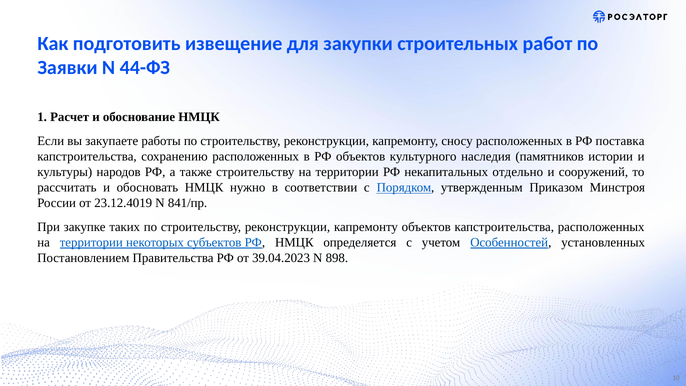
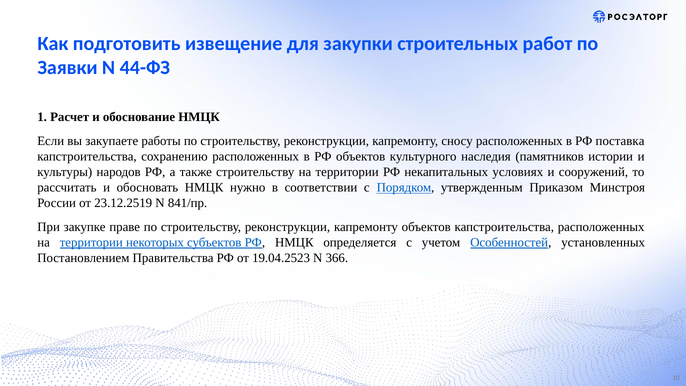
отдельно: отдельно -> условиях (518, 172)
23.12.4019: 23.12.4019 -> 23.12.2519 (123, 203)
таких: таких -> праве (125, 227)
39.04.2023: 39.04.2023 -> 19.04.2523 (281, 258)
898: 898 -> 366 (337, 258)
